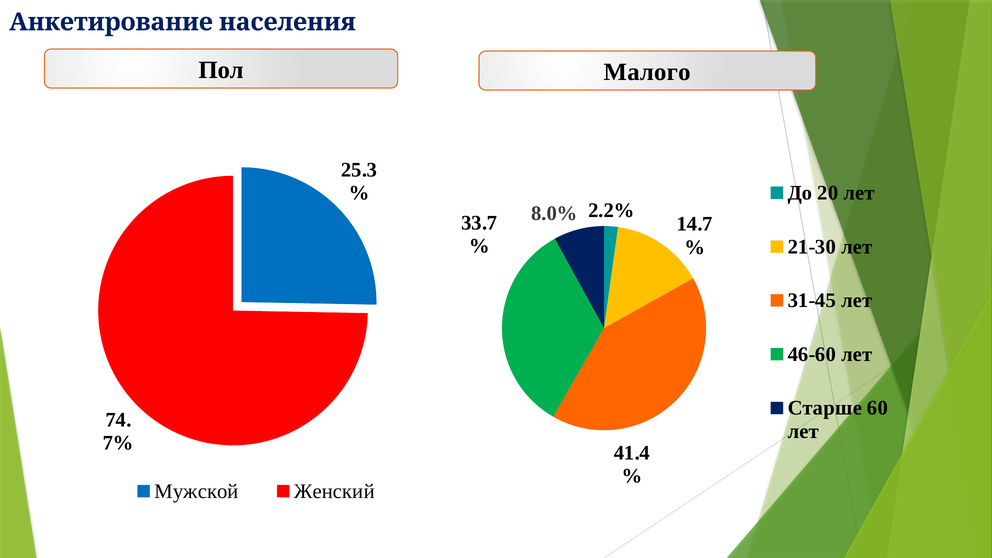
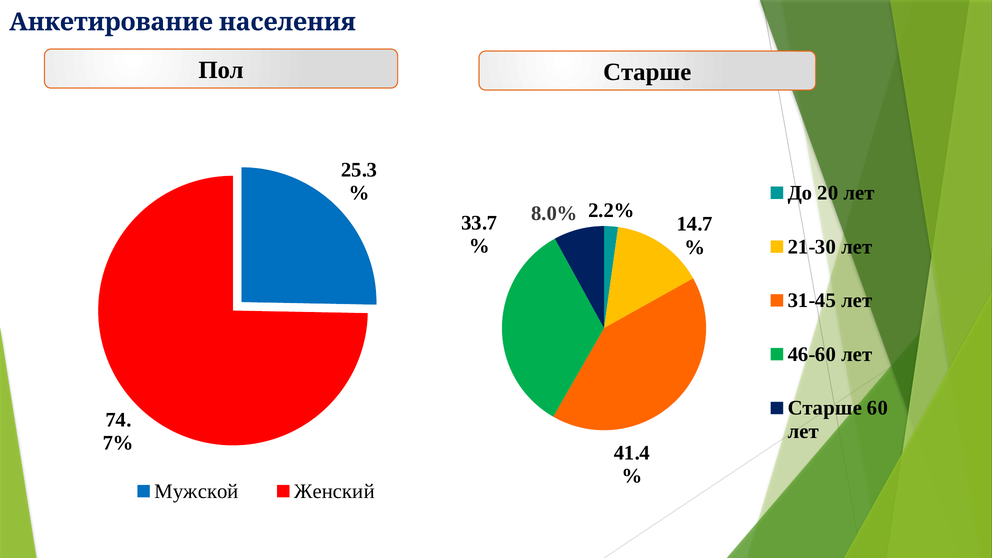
Пол Малого: Малого -> Старше (647, 72)
